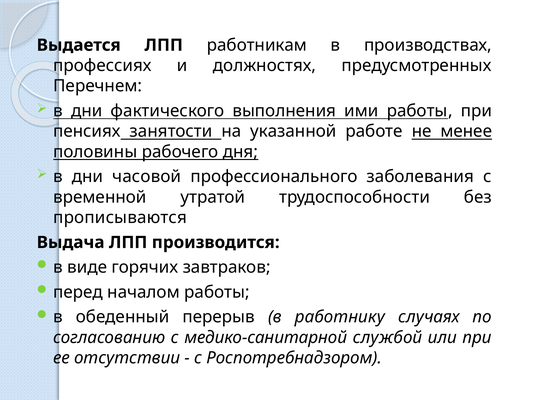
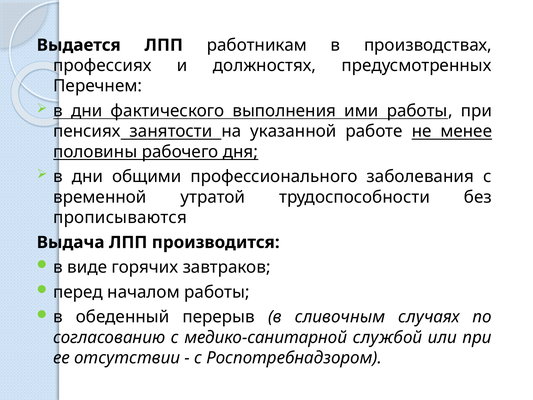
часовой: часовой -> общими (147, 177)
работнику: работнику -> сливочным (340, 317)
